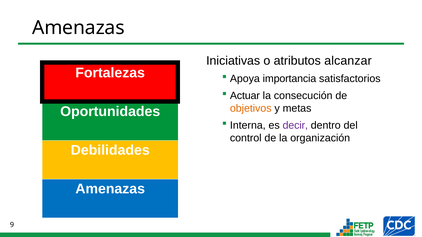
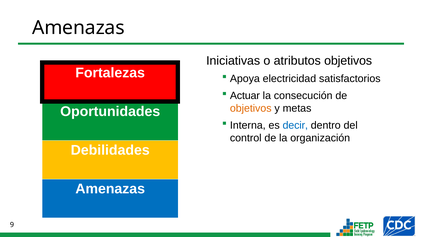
atributos alcanzar: alcanzar -> objetivos (348, 61)
importancia: importancia -> electricidad (289, 79)
decir colour: purple -> blue (295, 126)
